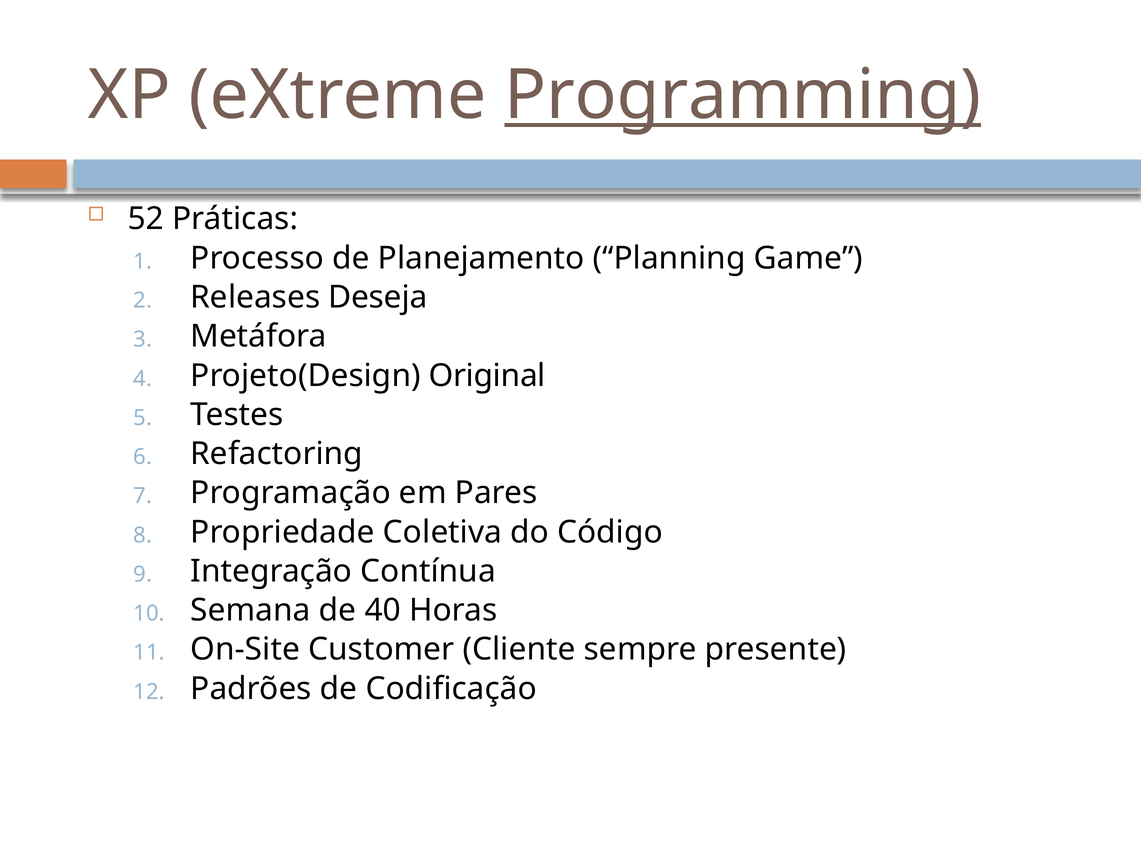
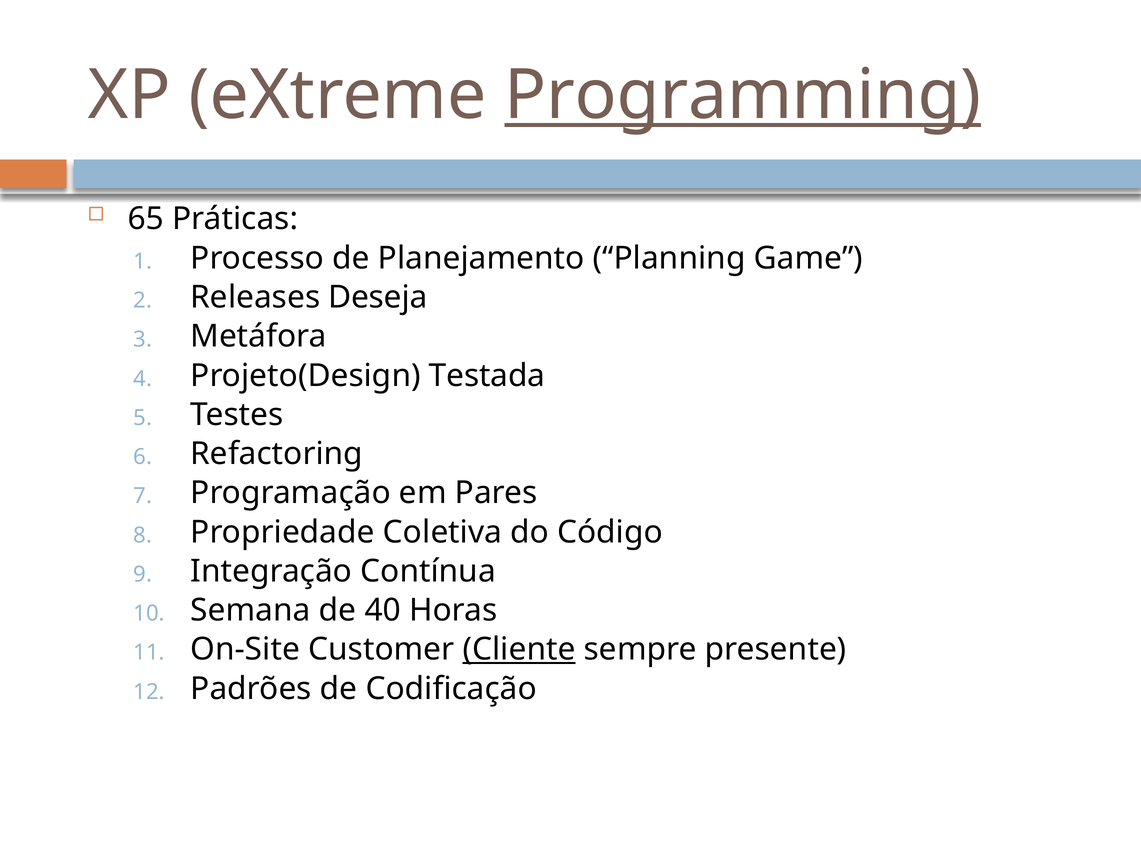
52: 52 -> 65 (146, 219)
Original: Original -> Testada (487, 376)
Cliente underline: none -> present (519, 650)
